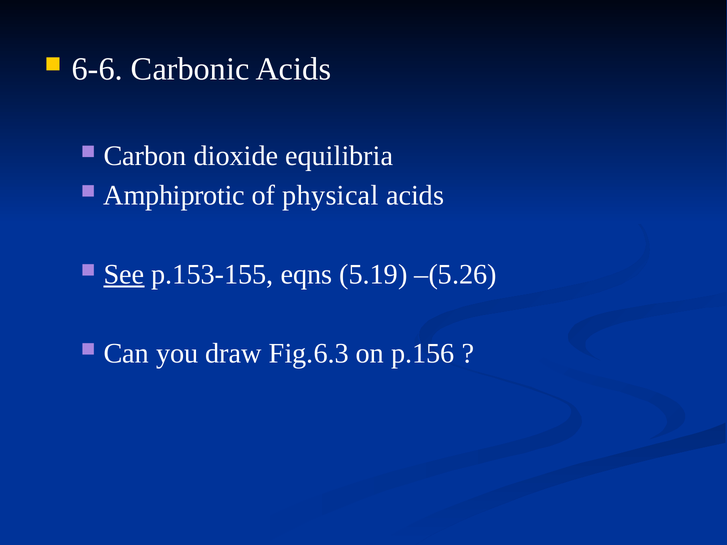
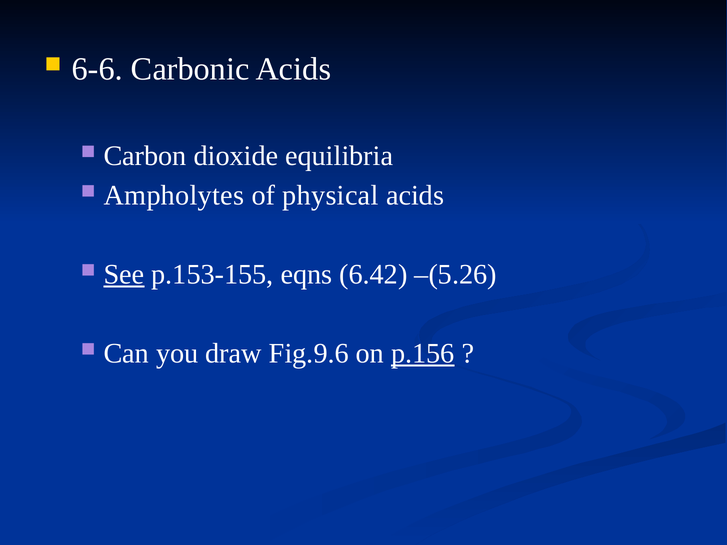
Amphiprotic: Amphiprotic -> Ampholytes (174, 195)
5.19: 5.19 -> 6.42 (373, 275)
Fig.6.3: Fig.6.3 -> Fig.9.6 (309, 354)
p.156 underline: none -> present (423, 354)
